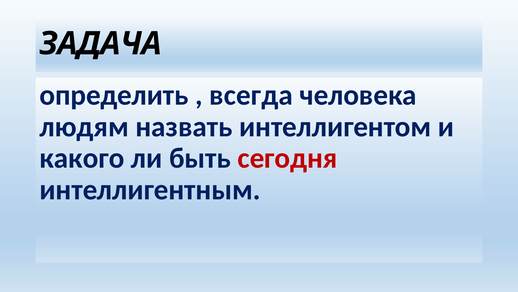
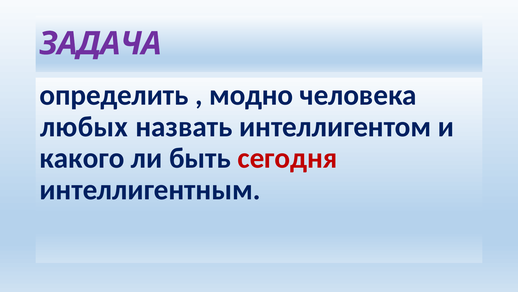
ЗАДАЧА colour: black -> purple (100, 43)
всегда: всегда -> модно (251, 95)
людям: людям -> любых (84, 127)
